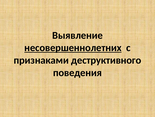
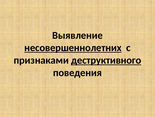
деструктивного underline: none -> present (106, 60)
